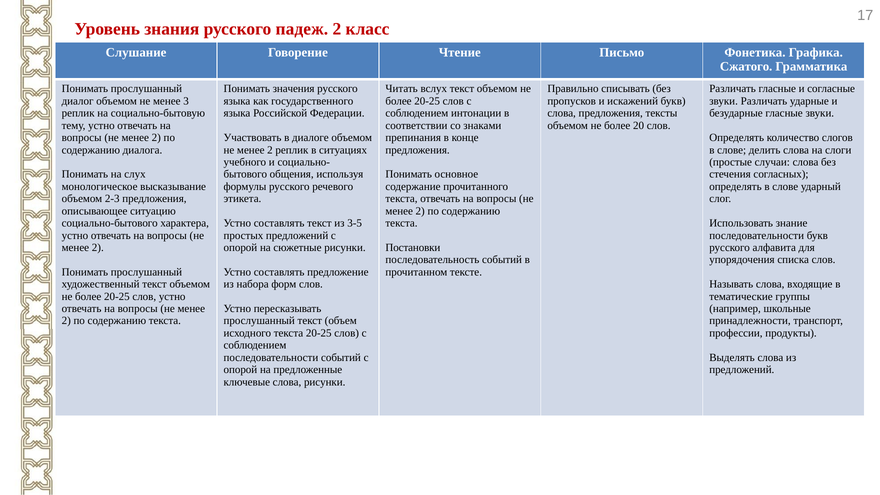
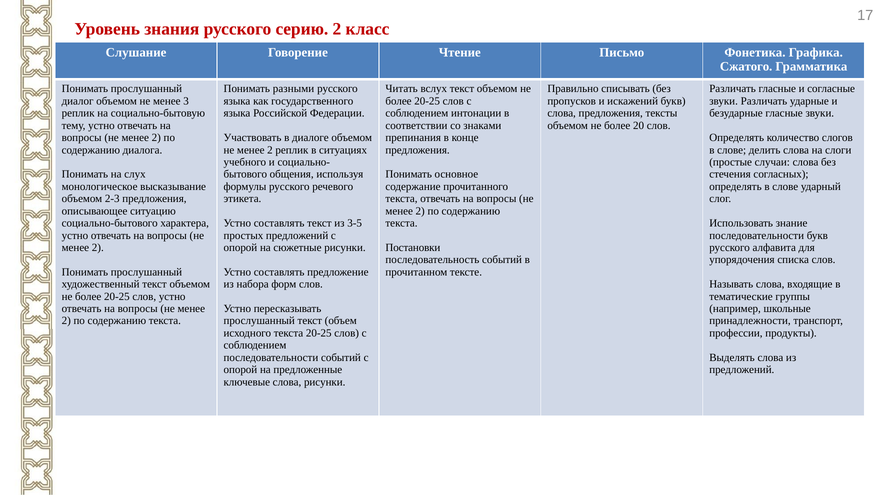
падеж: падеж -> серию (302, 29)
значения: значения -> разными (294, 89)
